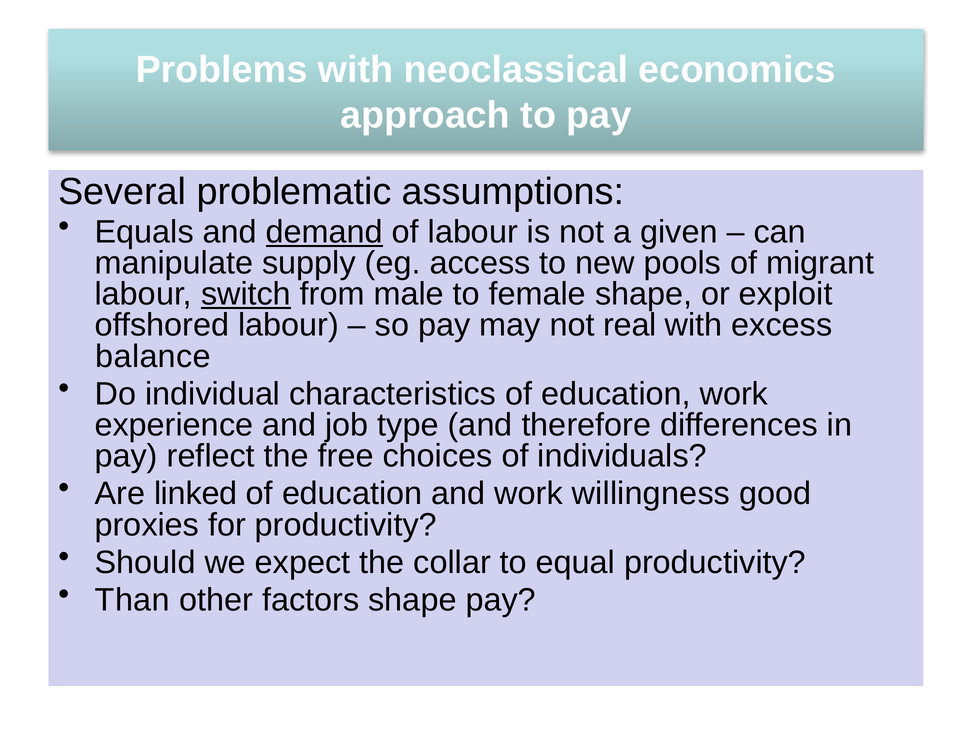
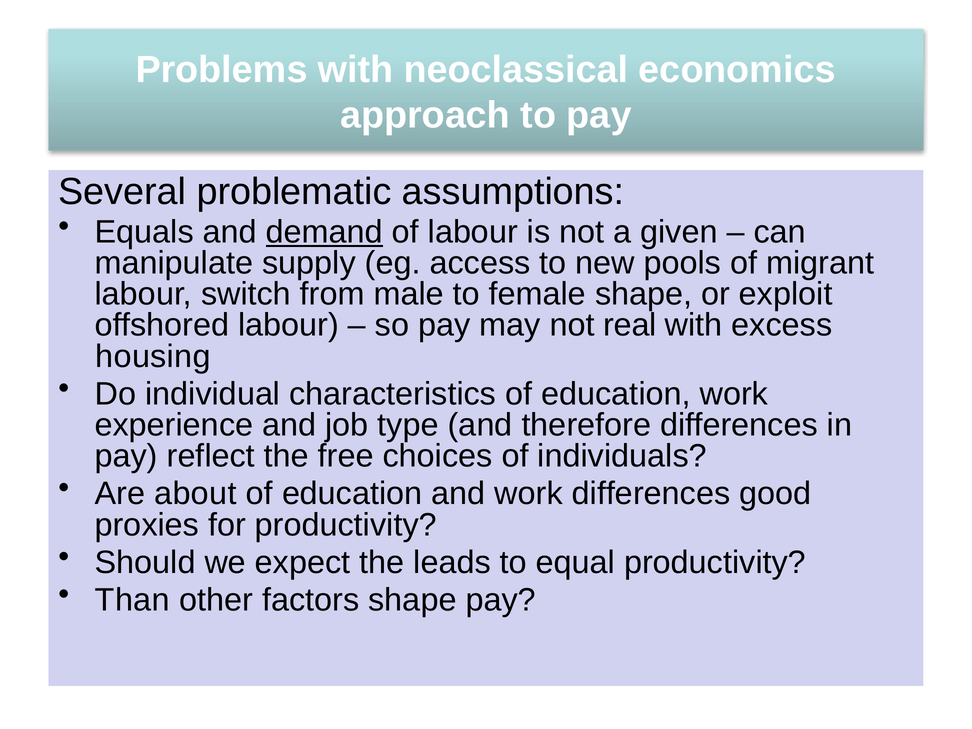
switch underline: present -> none (246, 294)
balance: balance -> housing (153, 356)
linked: linked -> about (195, 494)
work willingness: willingness -> differences (651, 494)
collar: collar -> leads (452, 562)
